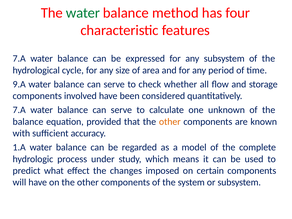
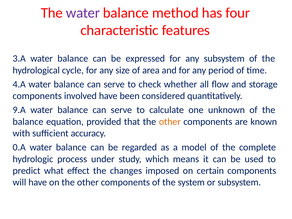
water colour: green -> purple (83, 13)
7.A: 7.A -> 3.A (19, 59)
9.A: 9.A -> 4.A (19, 84)
7.A: 7.A -> 9.A (19, 110)
1.A: 1.A -> 0.A (19, 147)
